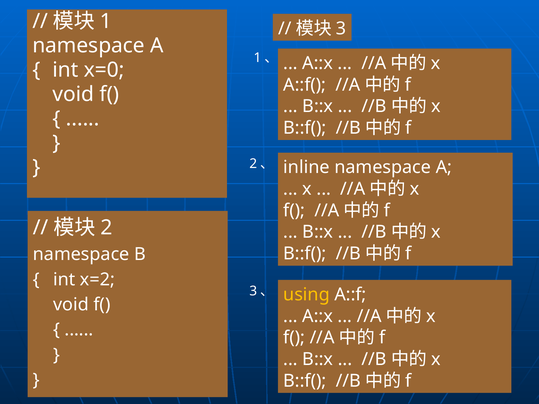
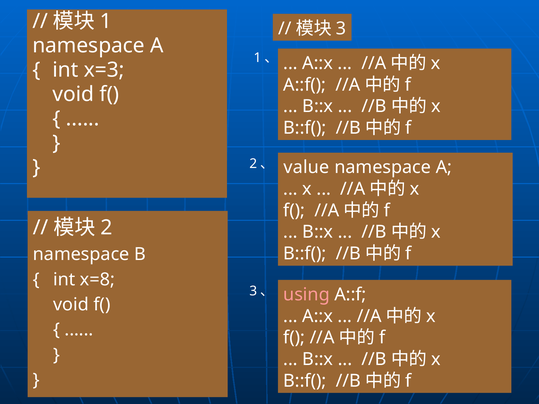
x=0: x=0 -> x=3 (104, 70)
inline: inline -> value (306, 167)
x=2: x=2 -> x=8 (97, 280)
using colour: yellow -> pink (307, 295)
